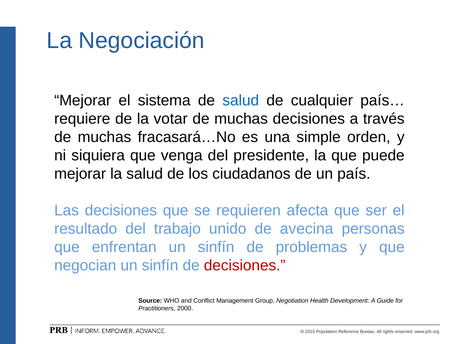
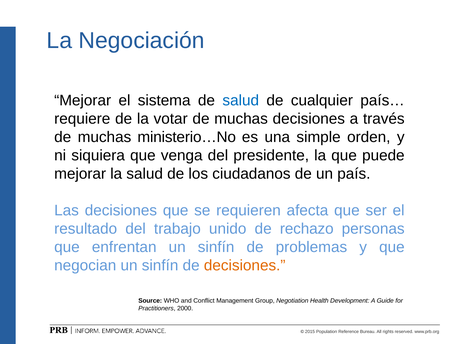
fracasará…No: fracasará…No -> ministerio…No (187, 137)
avecina: avecina -> rechazo (307, 229)
decisiones colour: red -> orange (245, 266)
